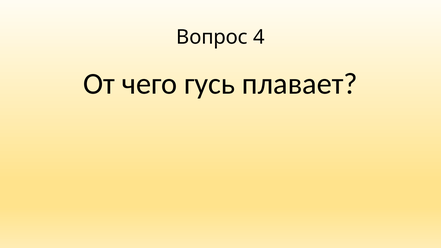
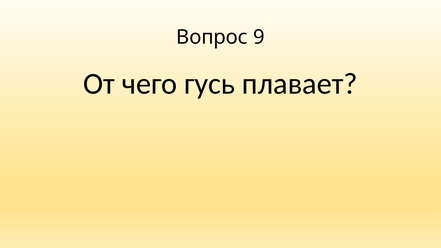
4: 4 -> 9 (259, 37)
